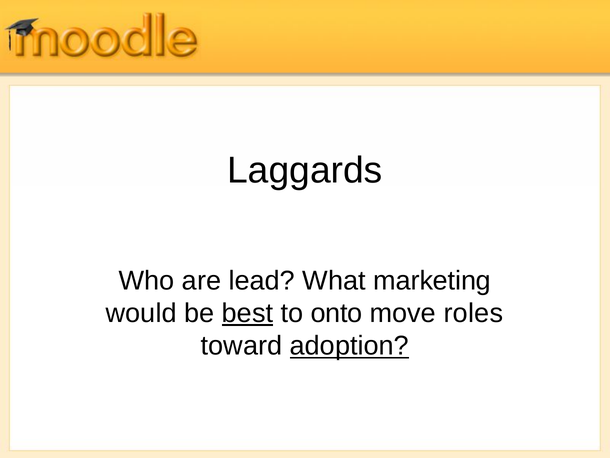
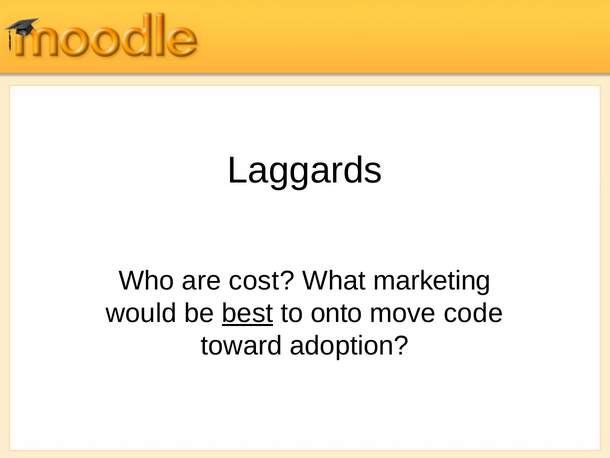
lead: lead -> cost (262, 280)
roles: roles -> code (473, 313)
adoption underline: present -> none (349, 346)
